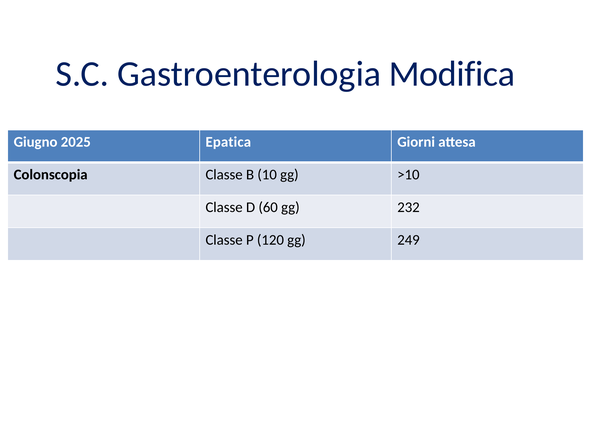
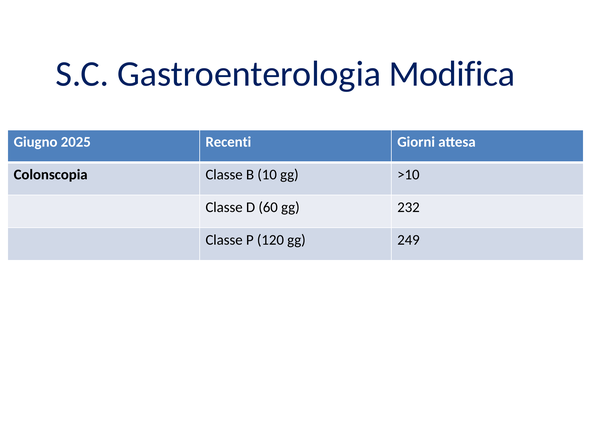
Epatica: Epatica -> Recenti (228, 142)
